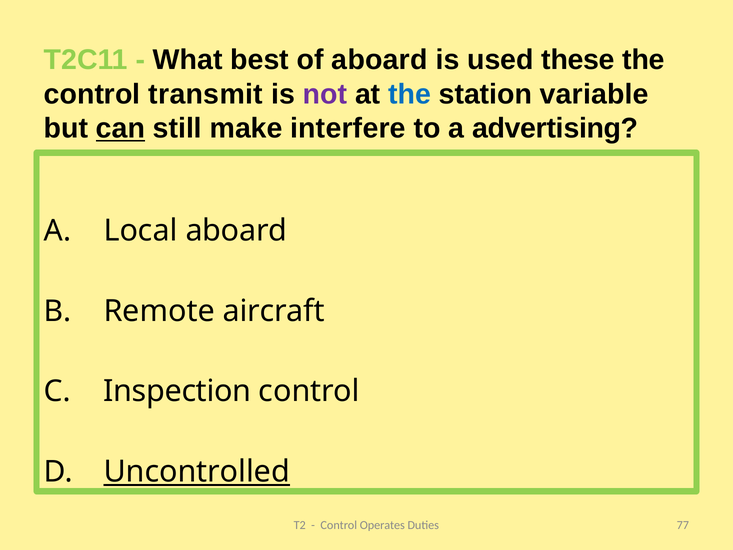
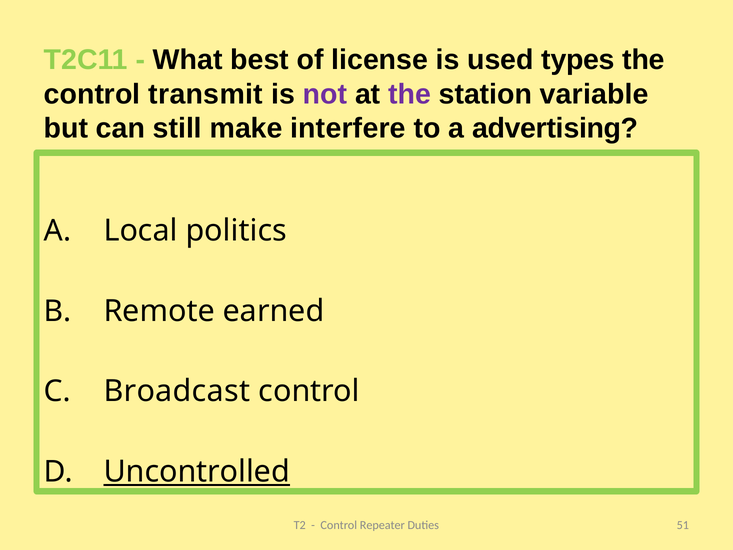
of aboard: aboard -> license (380, 60)
these: these -> types (578, 60)
the colour: blue -> purple (410, 94)
can underline: present -> none (121, 129)
Local aboard: aboard -> politics (236, 230)
aircraft: aircraft -> earned (274, 311)
Inspection: Inspection -> Broadcast (177, 391)
Operates: Operates -> Repeater (382, 525)
77: 77 -> 51 (683, 525)
